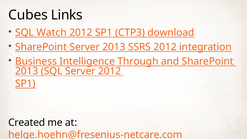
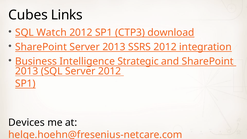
Through: Through -> Strategic (138, 61)
Created: Created -> Devices (27, 123)
